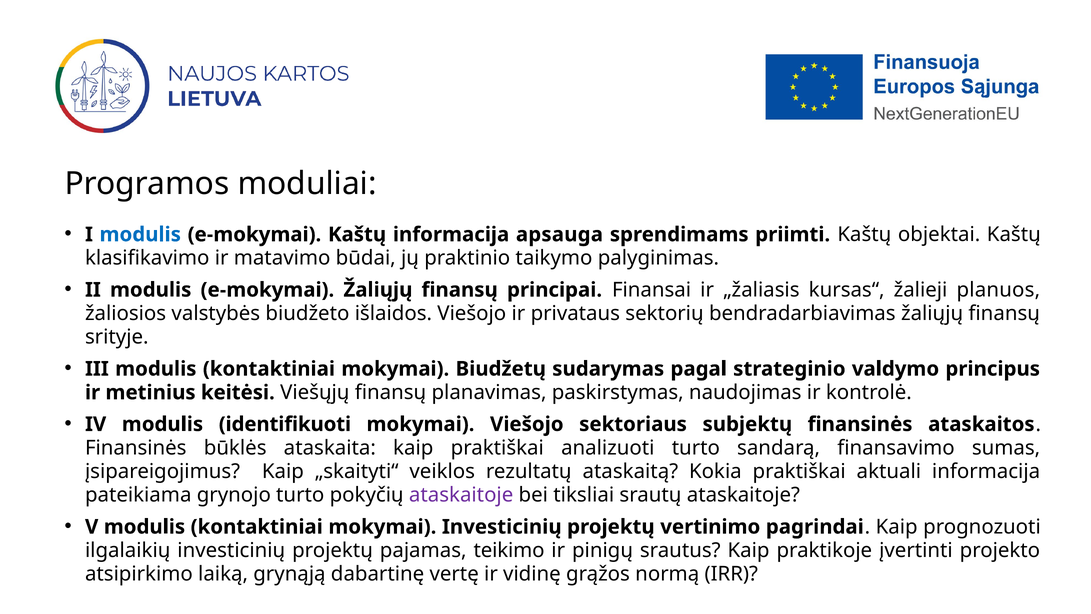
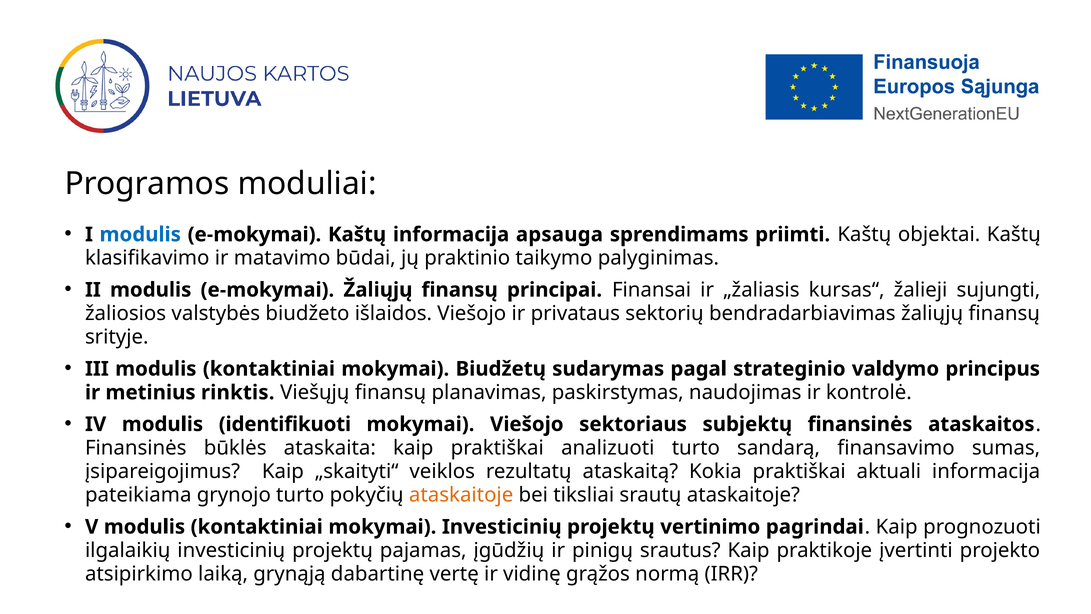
planuos: planuos -> sujungti (998, 290)
keitėsi: keitėsi -> rinktis (238, 392)
ataskaitoje colour: purple -> orange (461, 495)
teikimo: teikimo -> įgūdžių (509, 550)
